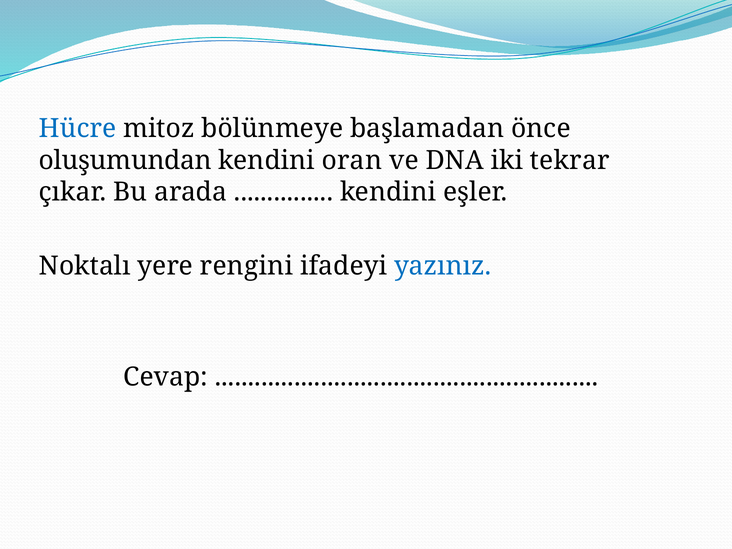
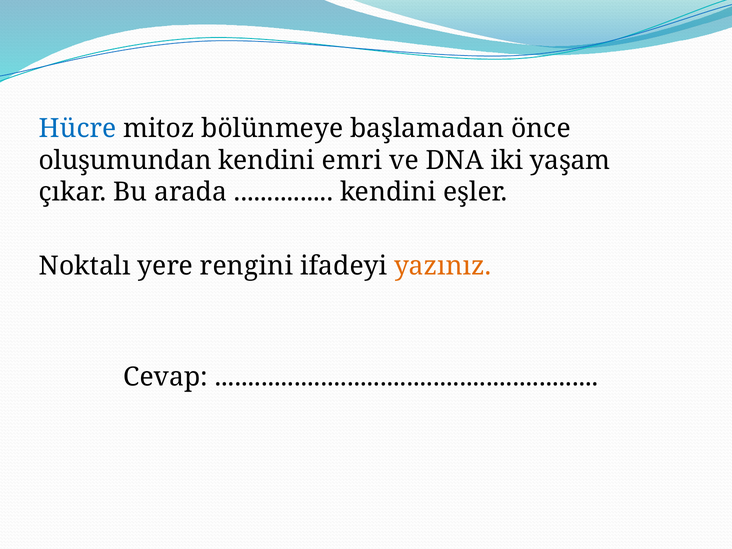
oran: oran -> emri (352, 160)
tekrar: tekrar -> yaşam (570, 160)
yazınız colour: blue -> orange (443, 266)
